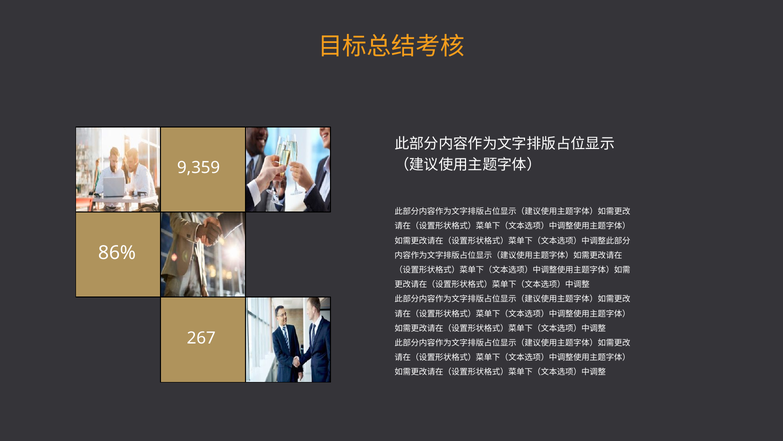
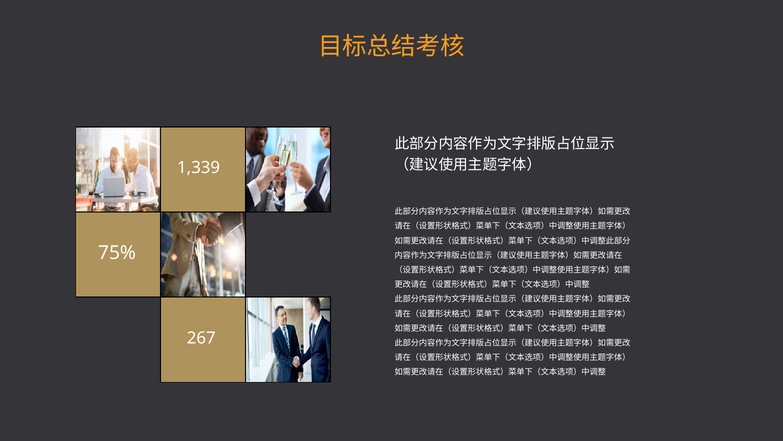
9,359: 9,359 -> 1,339 (199, 168)
86%: 86% -> 75% (117, 252)
